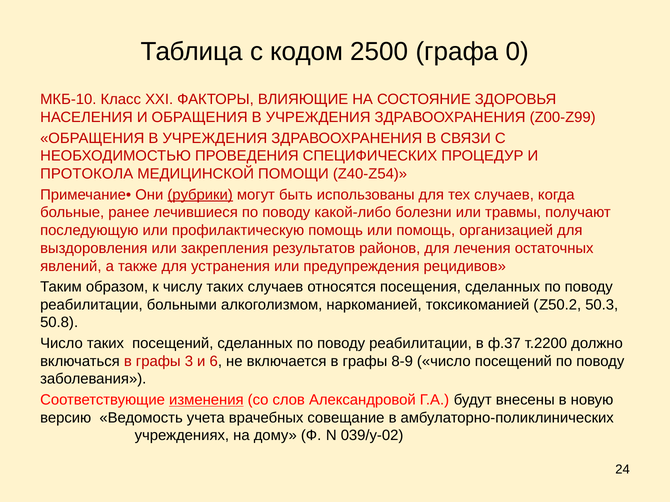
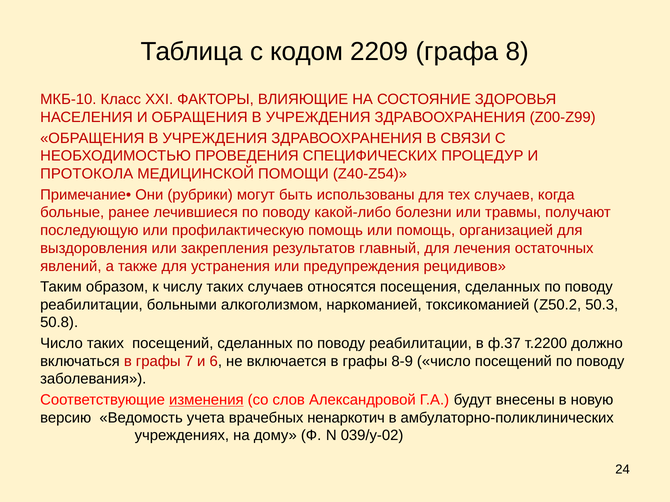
2500: 2500 -> 2209 (379, 52)
0: 0 -> 8 (517, 52)
рубрики underline: present -> none (200, 195)
районов: районов -> главный (390, 249)
3: 3 -> 7 (189, 362)
совещание: совещание -> ненаркотич (346, 418)
